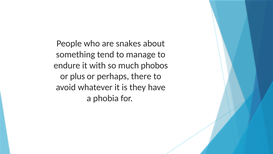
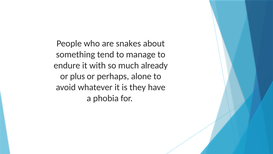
phobos: phobos -> already (154, 65)
there: there -> alone (141, 76)
